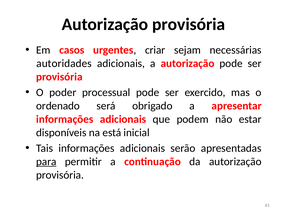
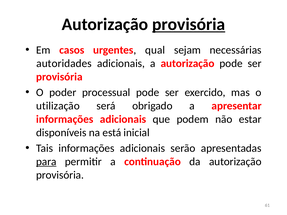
provisória underline: none -> present (189, 24)
criar: criar -> qual (155, 50)
ordenado: ordenado -> utilização (58, 106)
